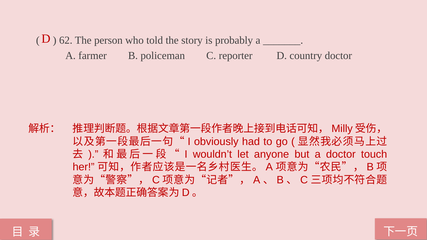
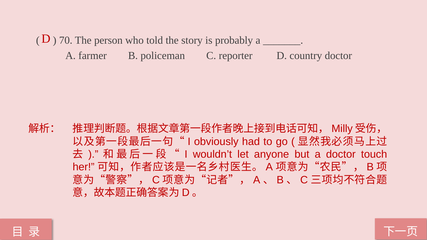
62: 62 -> 70 (66, 40)
